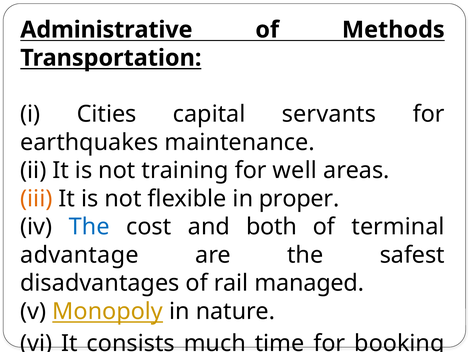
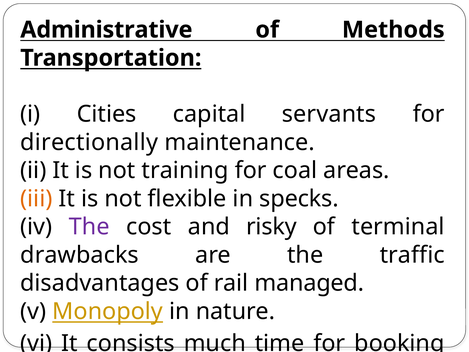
earthquakes: earthquakes -> directionally (89, 142)
well: well -> coal (295, 170)
proper: proper -> specks (299, 199)
The colour: blue -> purple (89, 227)
both: both -> risky (271, 227)
advantage: advantage -> drawbacks (80, 255)
safest: safest -> traffic (412, 255)
